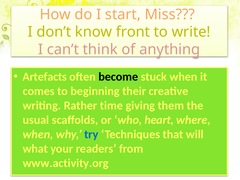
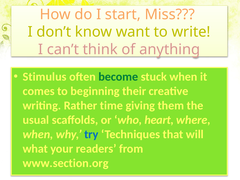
front: front -> want (133, 32)
Artefacts: Artefacts -> Stimulus (45, 77)
become colour: black -> green (118, 77)
www.activity.org: www.activity.org -> www.section.org (66, 163)
